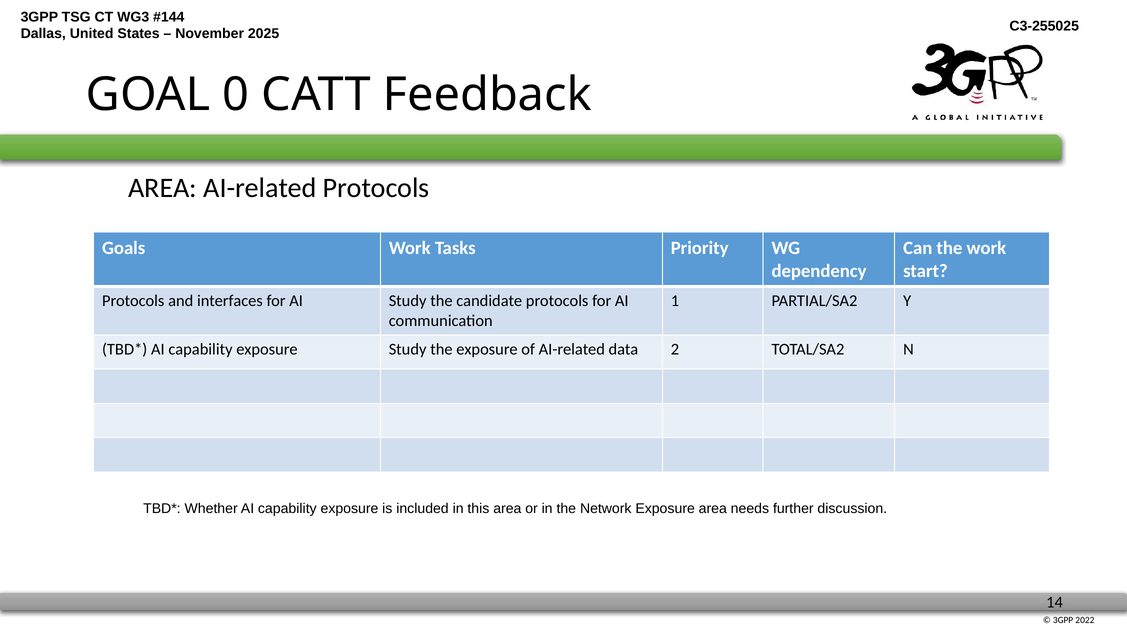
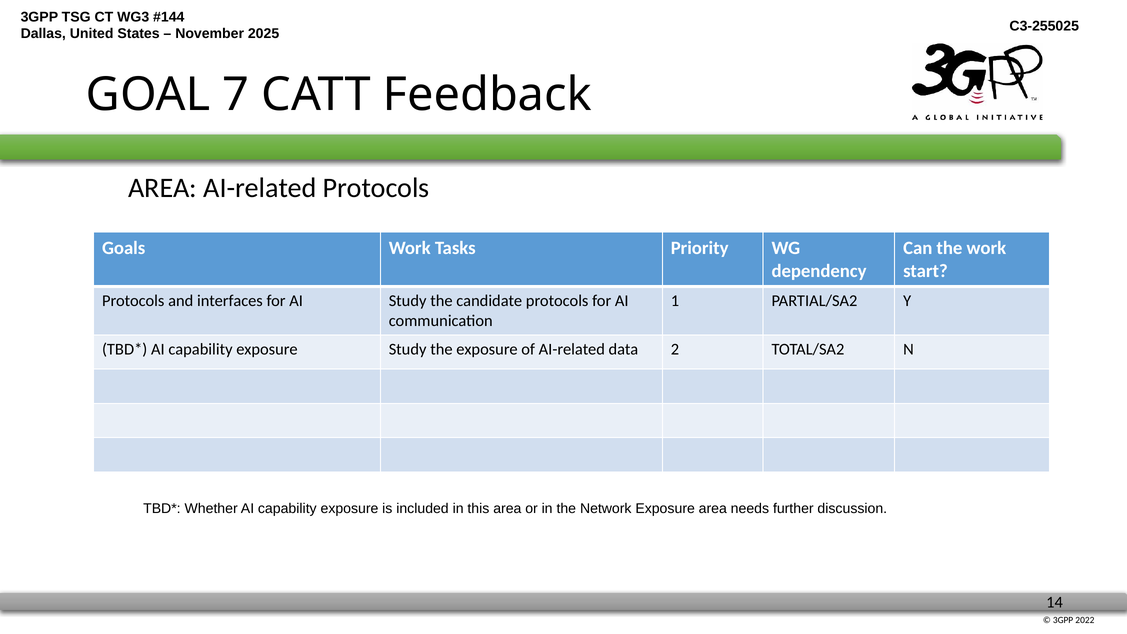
0: 0 -> 7 (236, 95)
